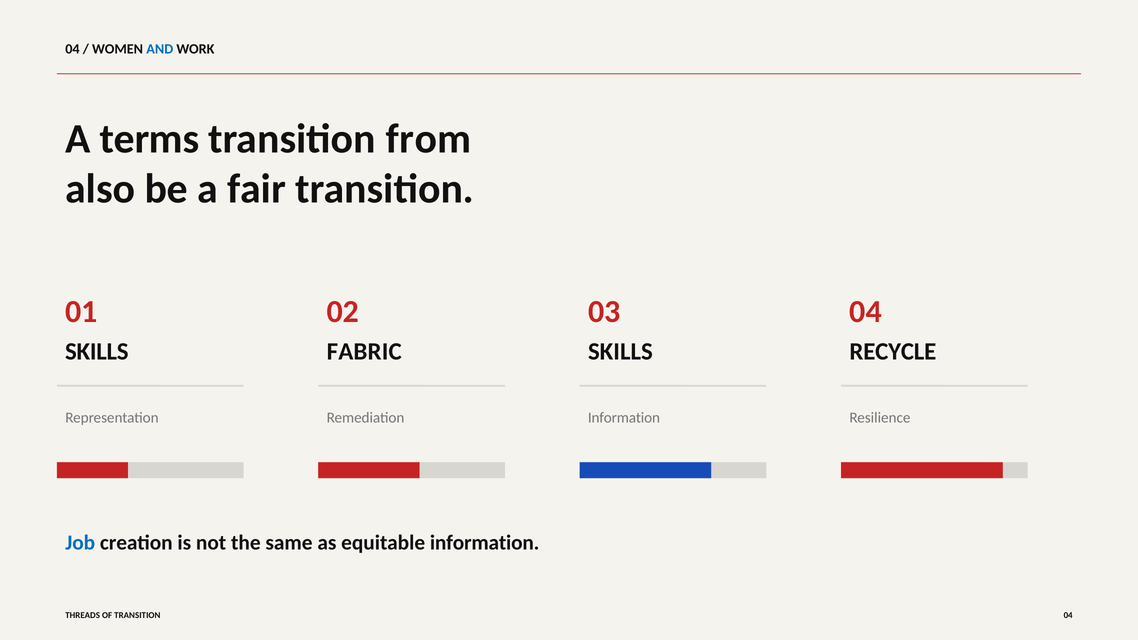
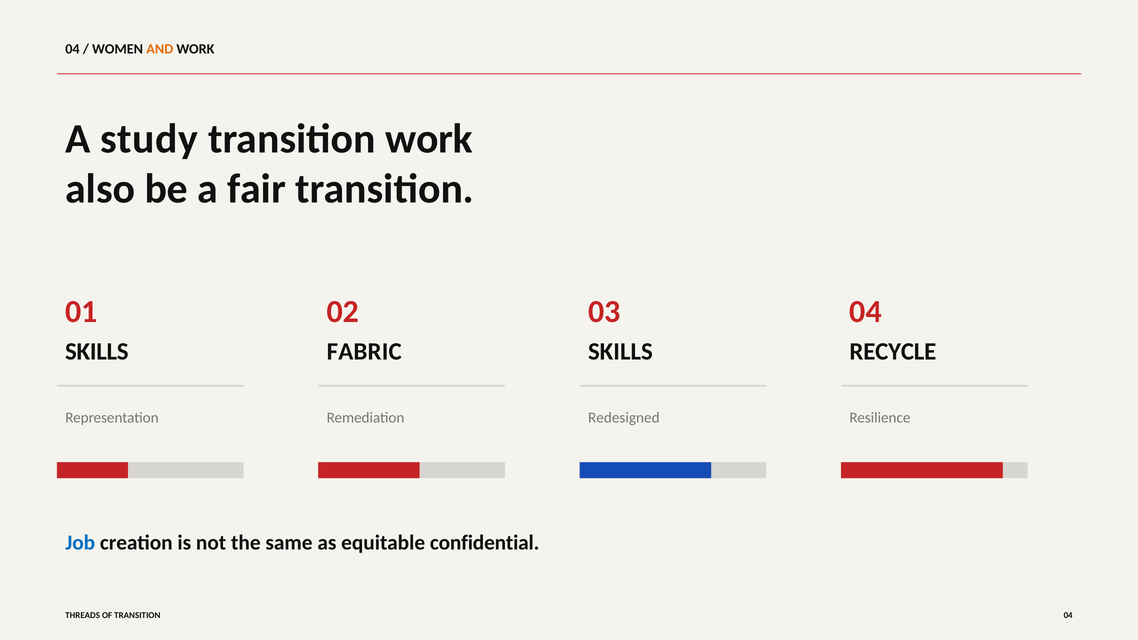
AND colour: blue -> orange (160, 49)
terms: terms -> study (149, 139)
transition from: from -> work (429, 139)
Information: Information -> Redesigned (624, 418)
equitable information: information -> confidential (485, 543)
